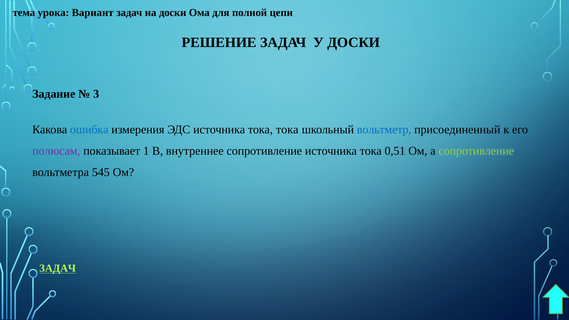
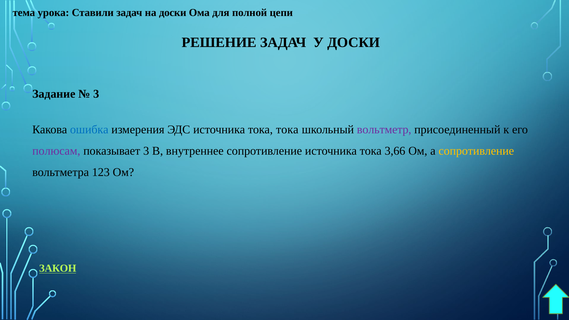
Вариант: Вариант -> Ставили (93, 13)
вольтметр colour: blue -> purple (384, 130)
показывает 1: 1 -> 3 (146, 151)
0,51: 0,51 -> 3,66 (395, 151)
сопротивление colour: light green -> yellow (476, 151)
545: 545 -> 123 (101, 172)
ЗАДАЧ: ЗАДАЧ -> ЗАКОН (58, 268)
